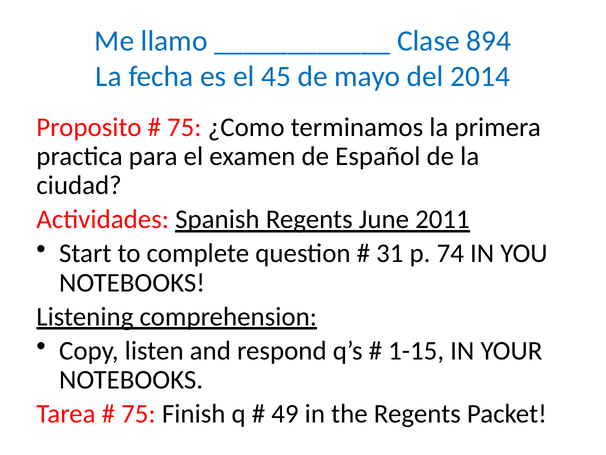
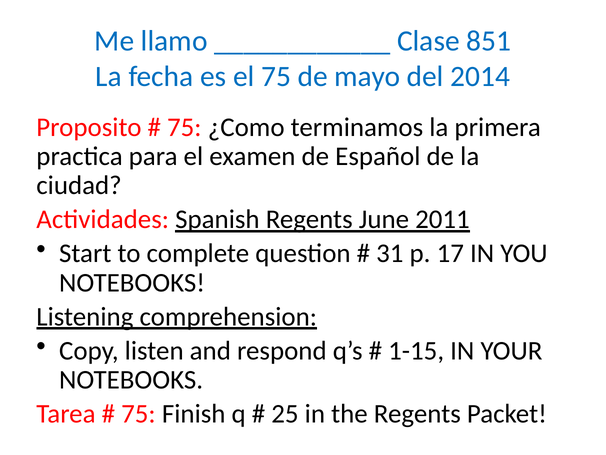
894: 894 -> 851 (489, 41)
el 45: 45 -> 75 (276, 76)
74: 74 -> 17 (450, 253)
49: 49 -> 25 (285, 413)
